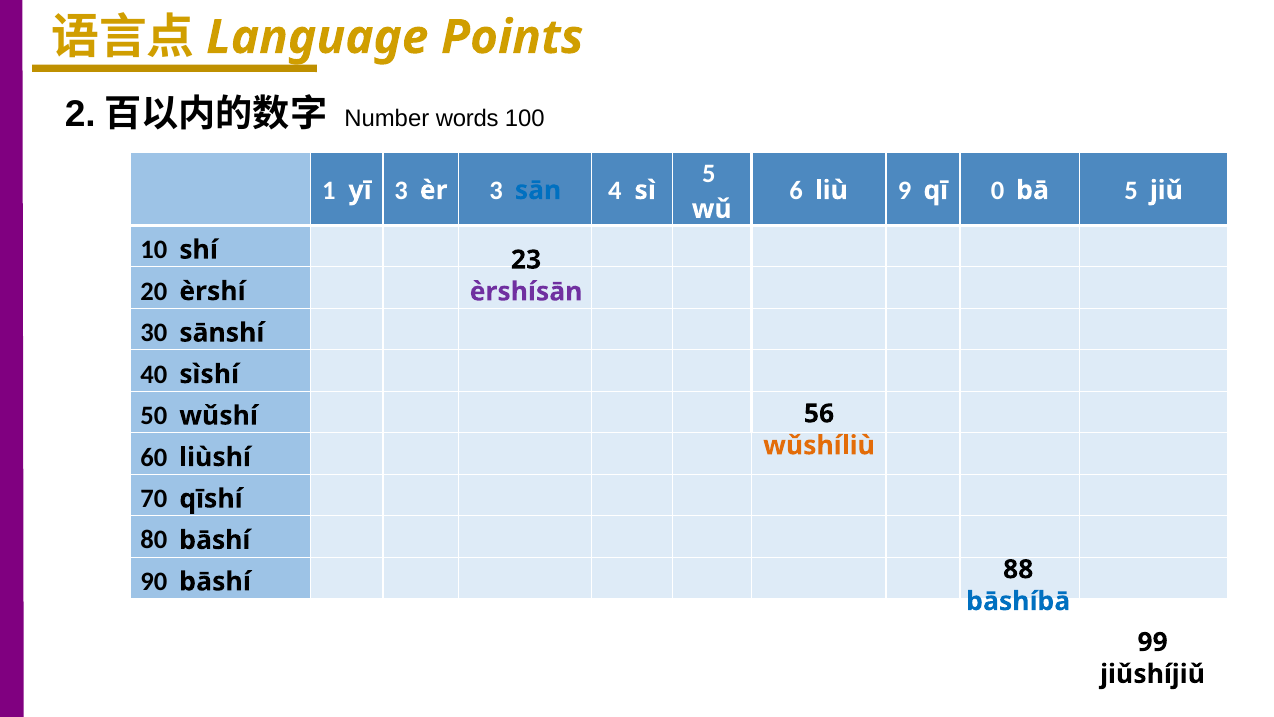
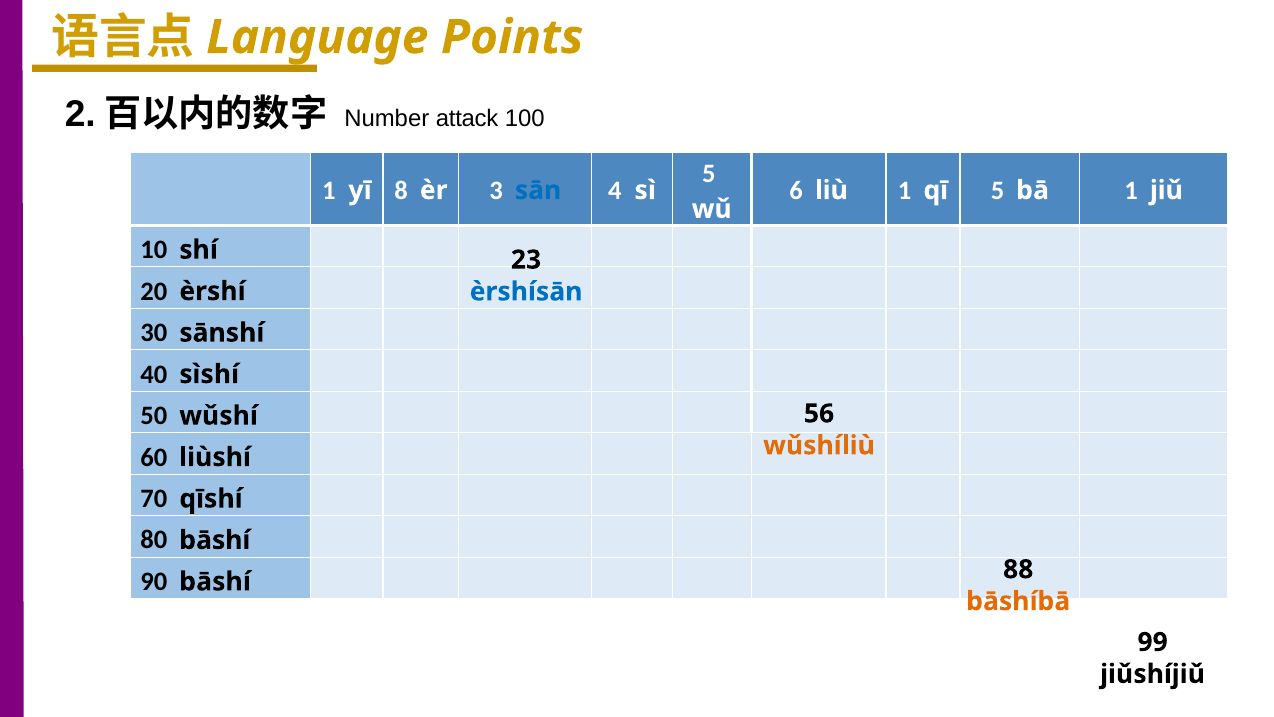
words: words -> attack (467, 119)
yī 3: 3 -> 8 (401, 190)
liù 9: 9 -> 1 (905, 190)
qī 0: 0 -> 5 (997, 190)
bā 5: 5 -> 1 (1131, 190)
èrshísān colour: purple -> blue (526, 292)
bāshíbā colour: blue -> orange (1018, 601)
